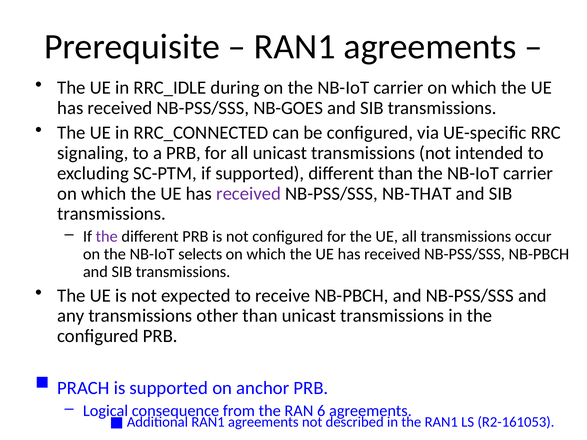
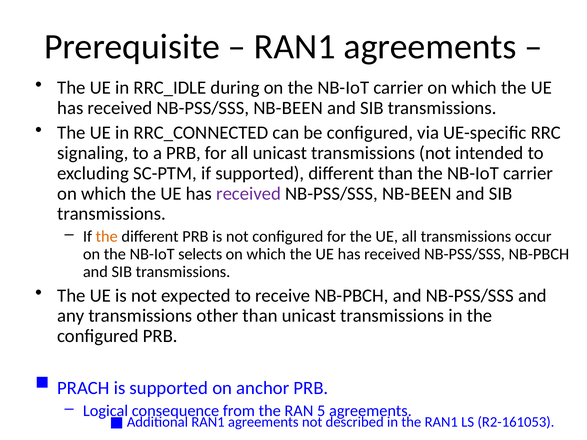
NB-GOES: NB-GOES -> NB-BEEN (288, 108)
NB-THAT: NB-THAT -> NB-BEEN (417, 194)
the colour: purple -> orange (107, 237)
6: 6 -> 5 (321, 411)
